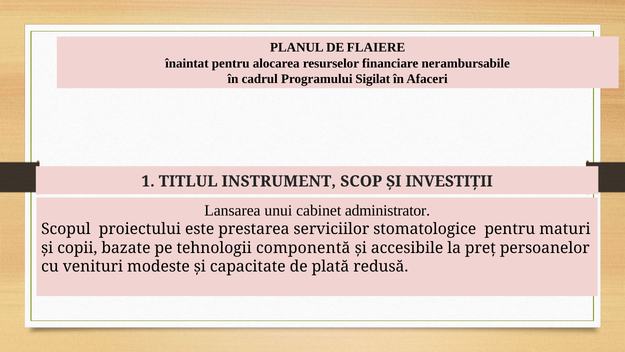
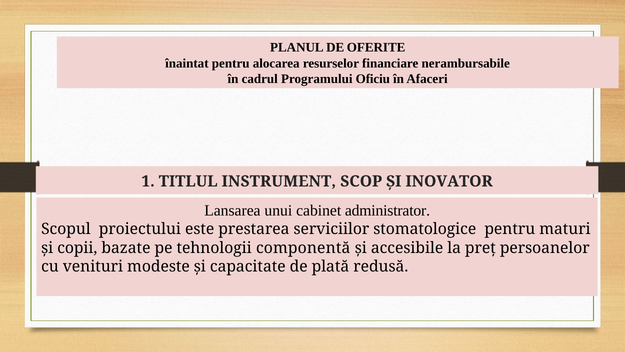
FLAIERE: FLAIERE -> OFERITE (376, 48)
Sigilat: Sigilat -> Oficiu (373, 79)
INVESTIŢII: INVESTIŢII -> INOVATOR (449, 181)
